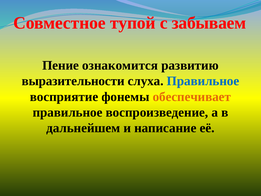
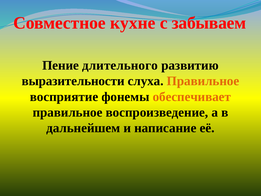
тупой: тупой -> кухне (133, 23)
ознакомится: ознакомится -> длительного (120, 65)
Правильное colour: blue -> orange (203, 81)
